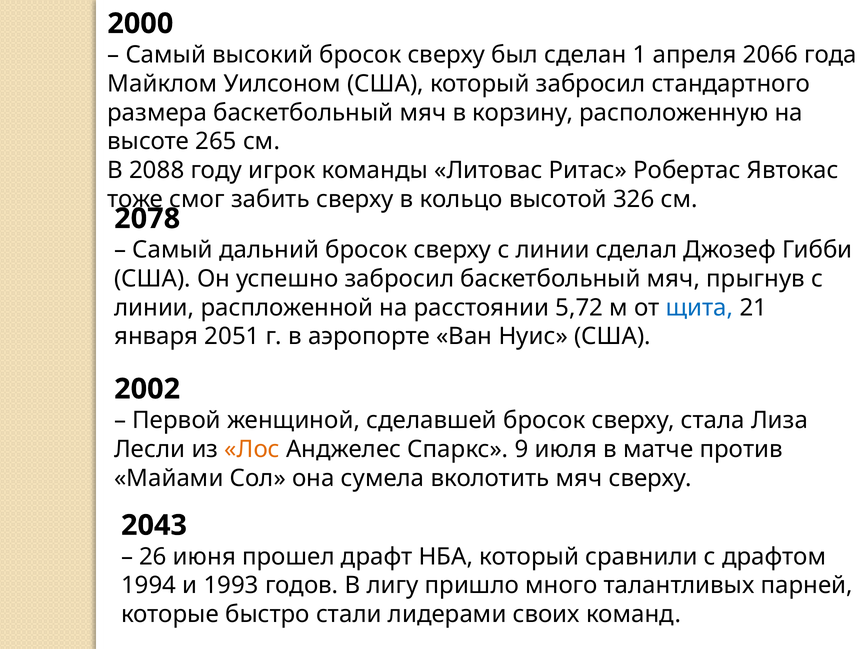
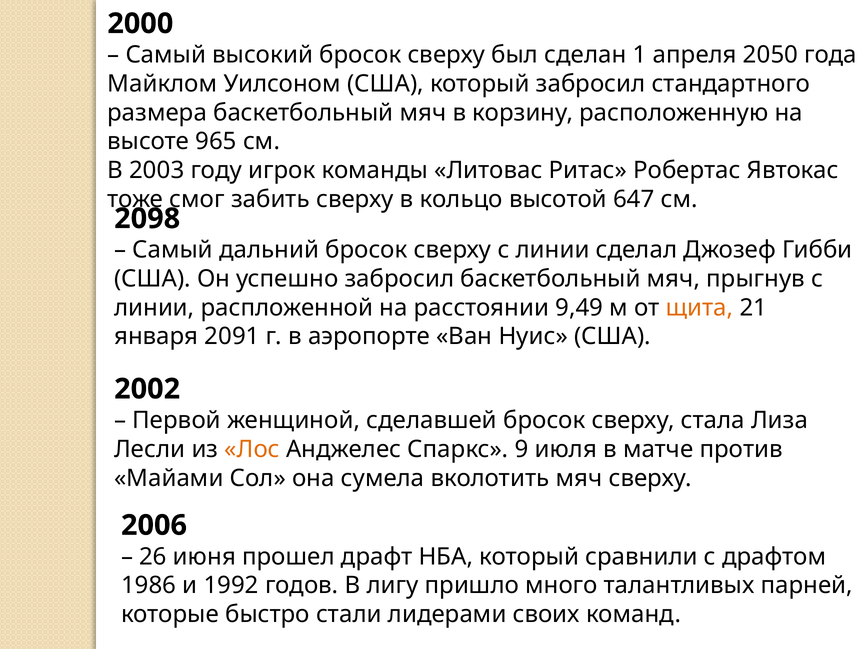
2066: 2066 -> 2050 (771, 55)
265: 265 -> 965 (216, 142)
2088: 2088 -> 2003 (157, 171)
326: 326 -> 647 (634, 199)
2078: 2078 -> 2098 (147, 219)
5,72: 5,72 -> 9,49 (579, 308)
щита colour: blue -> orange (699, 308)
2051: 2051 -> 2091 (232, 337)
2043: 2043 -> 2006 (154, 526)
1994: 1994 -> 1986 (149, 586)
1993: 1993 -> 1992 (231, 586)
